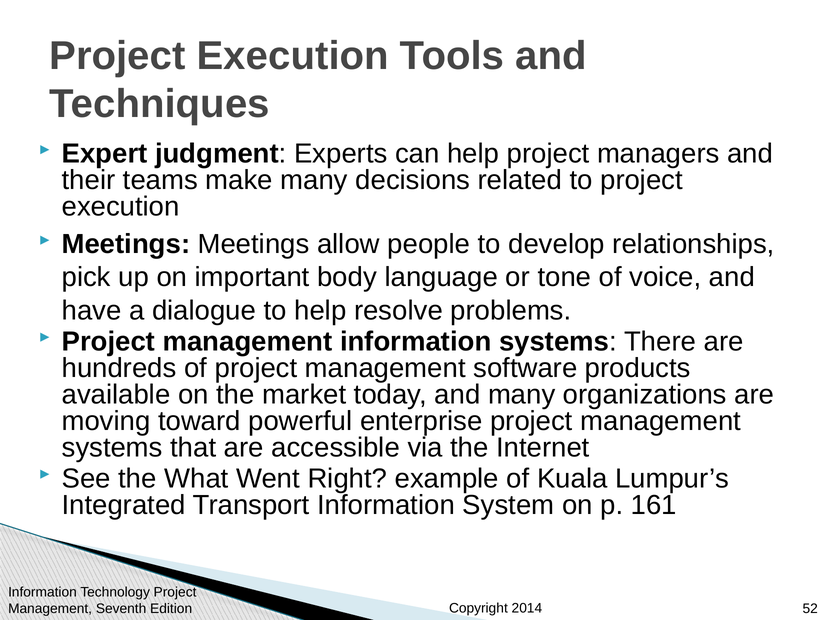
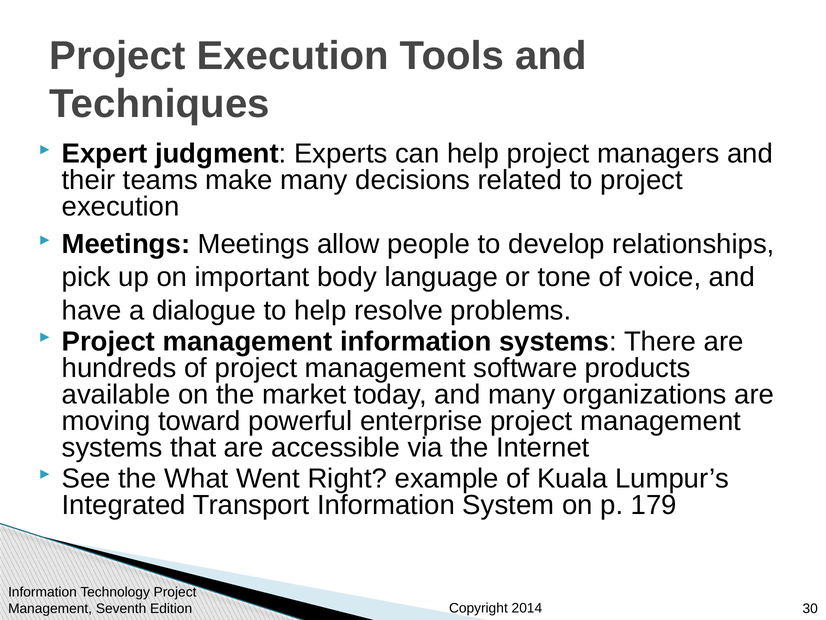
161: 161 -> 179 (654, 505)
52: 52 -> 30 (810, 608)
